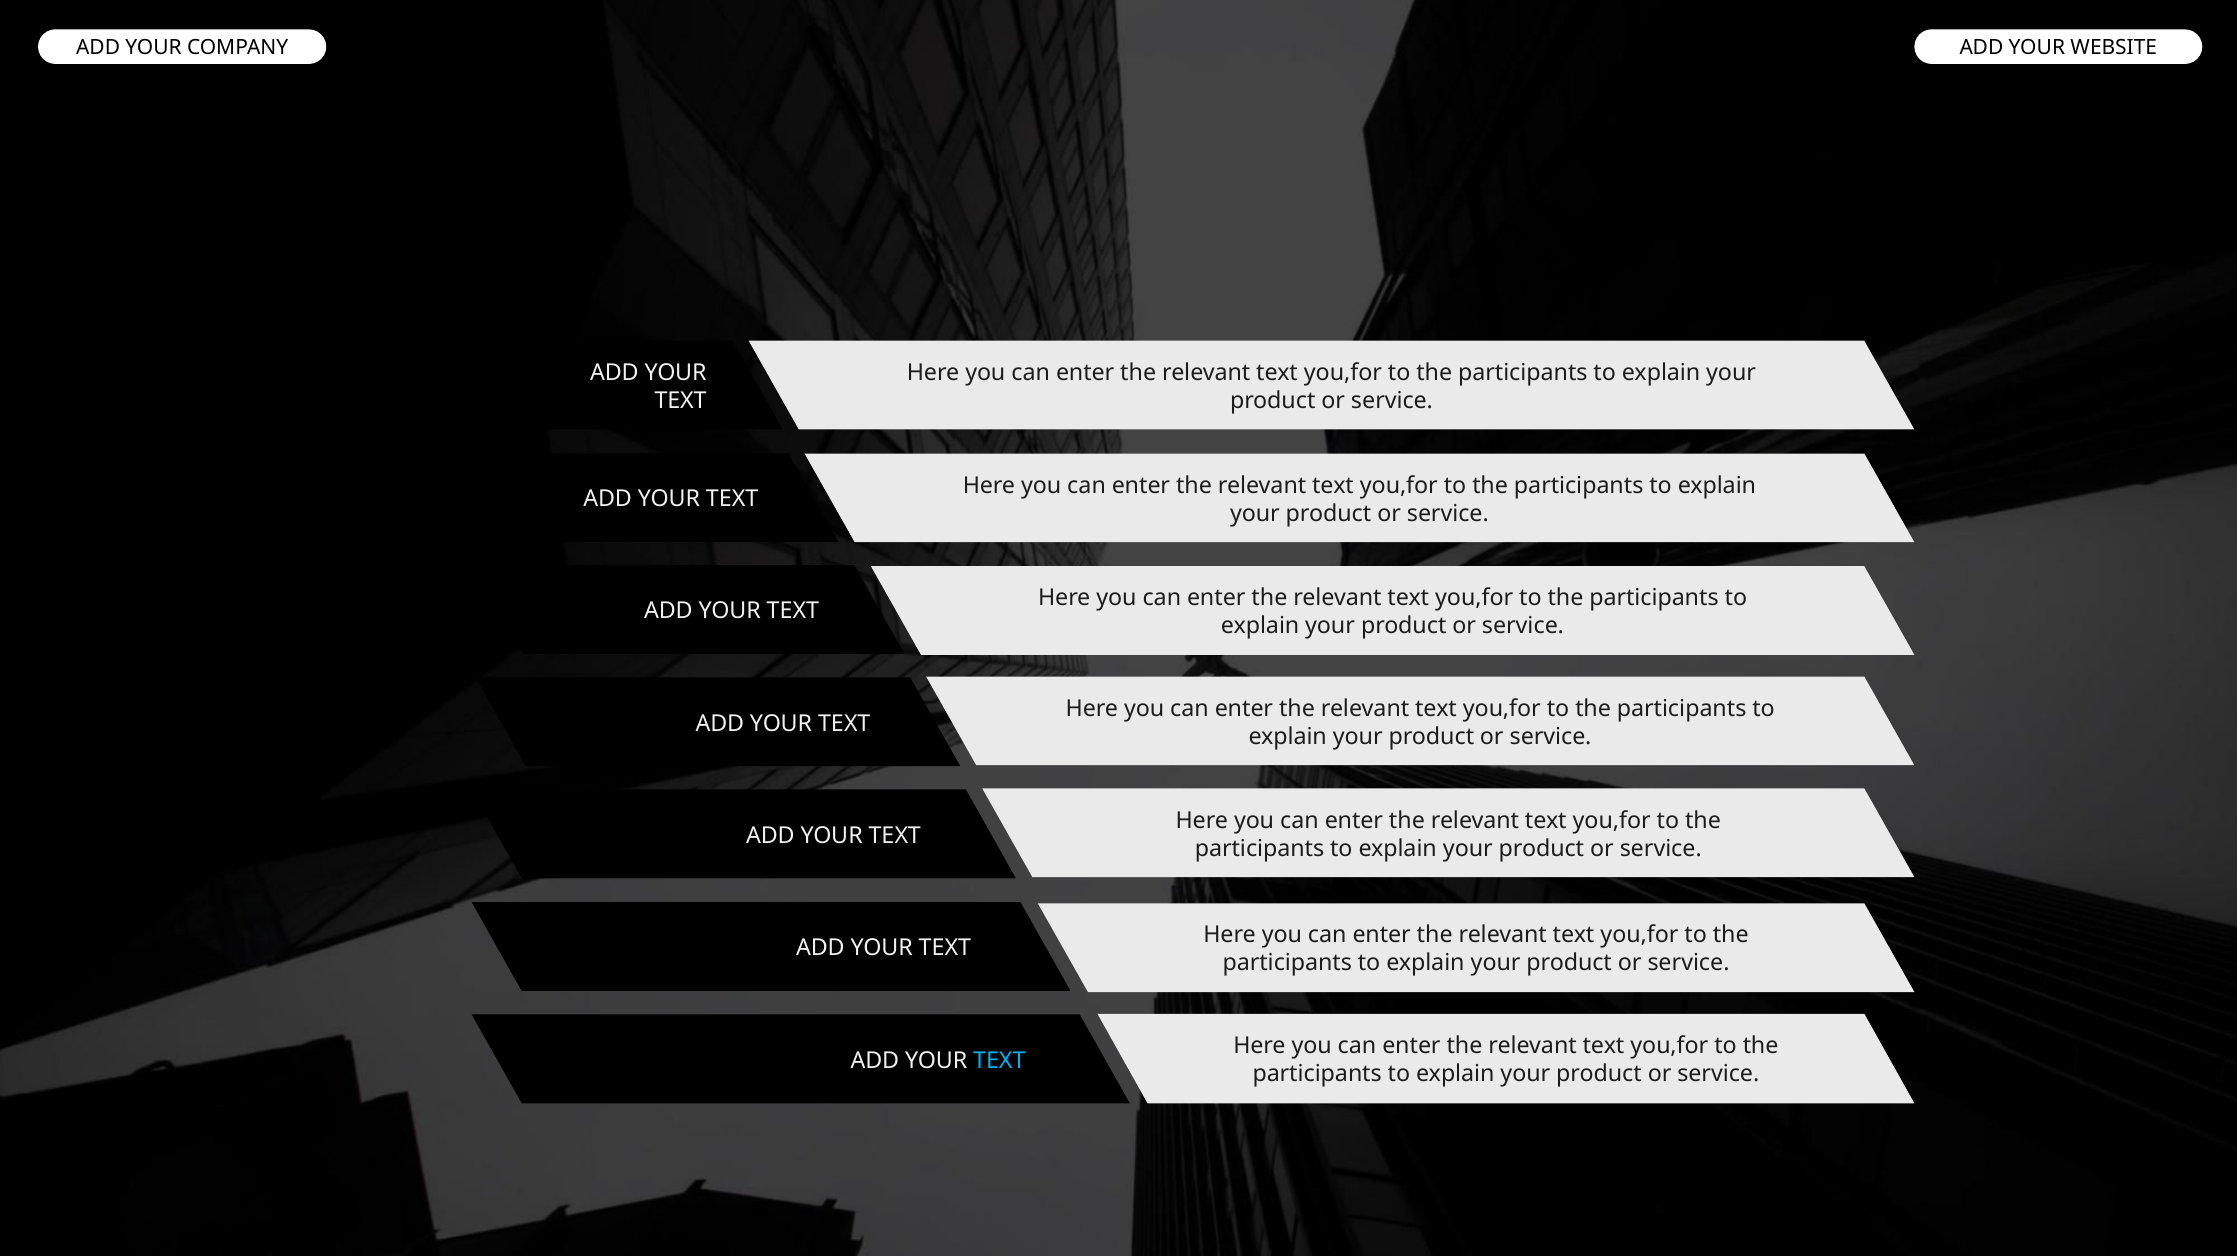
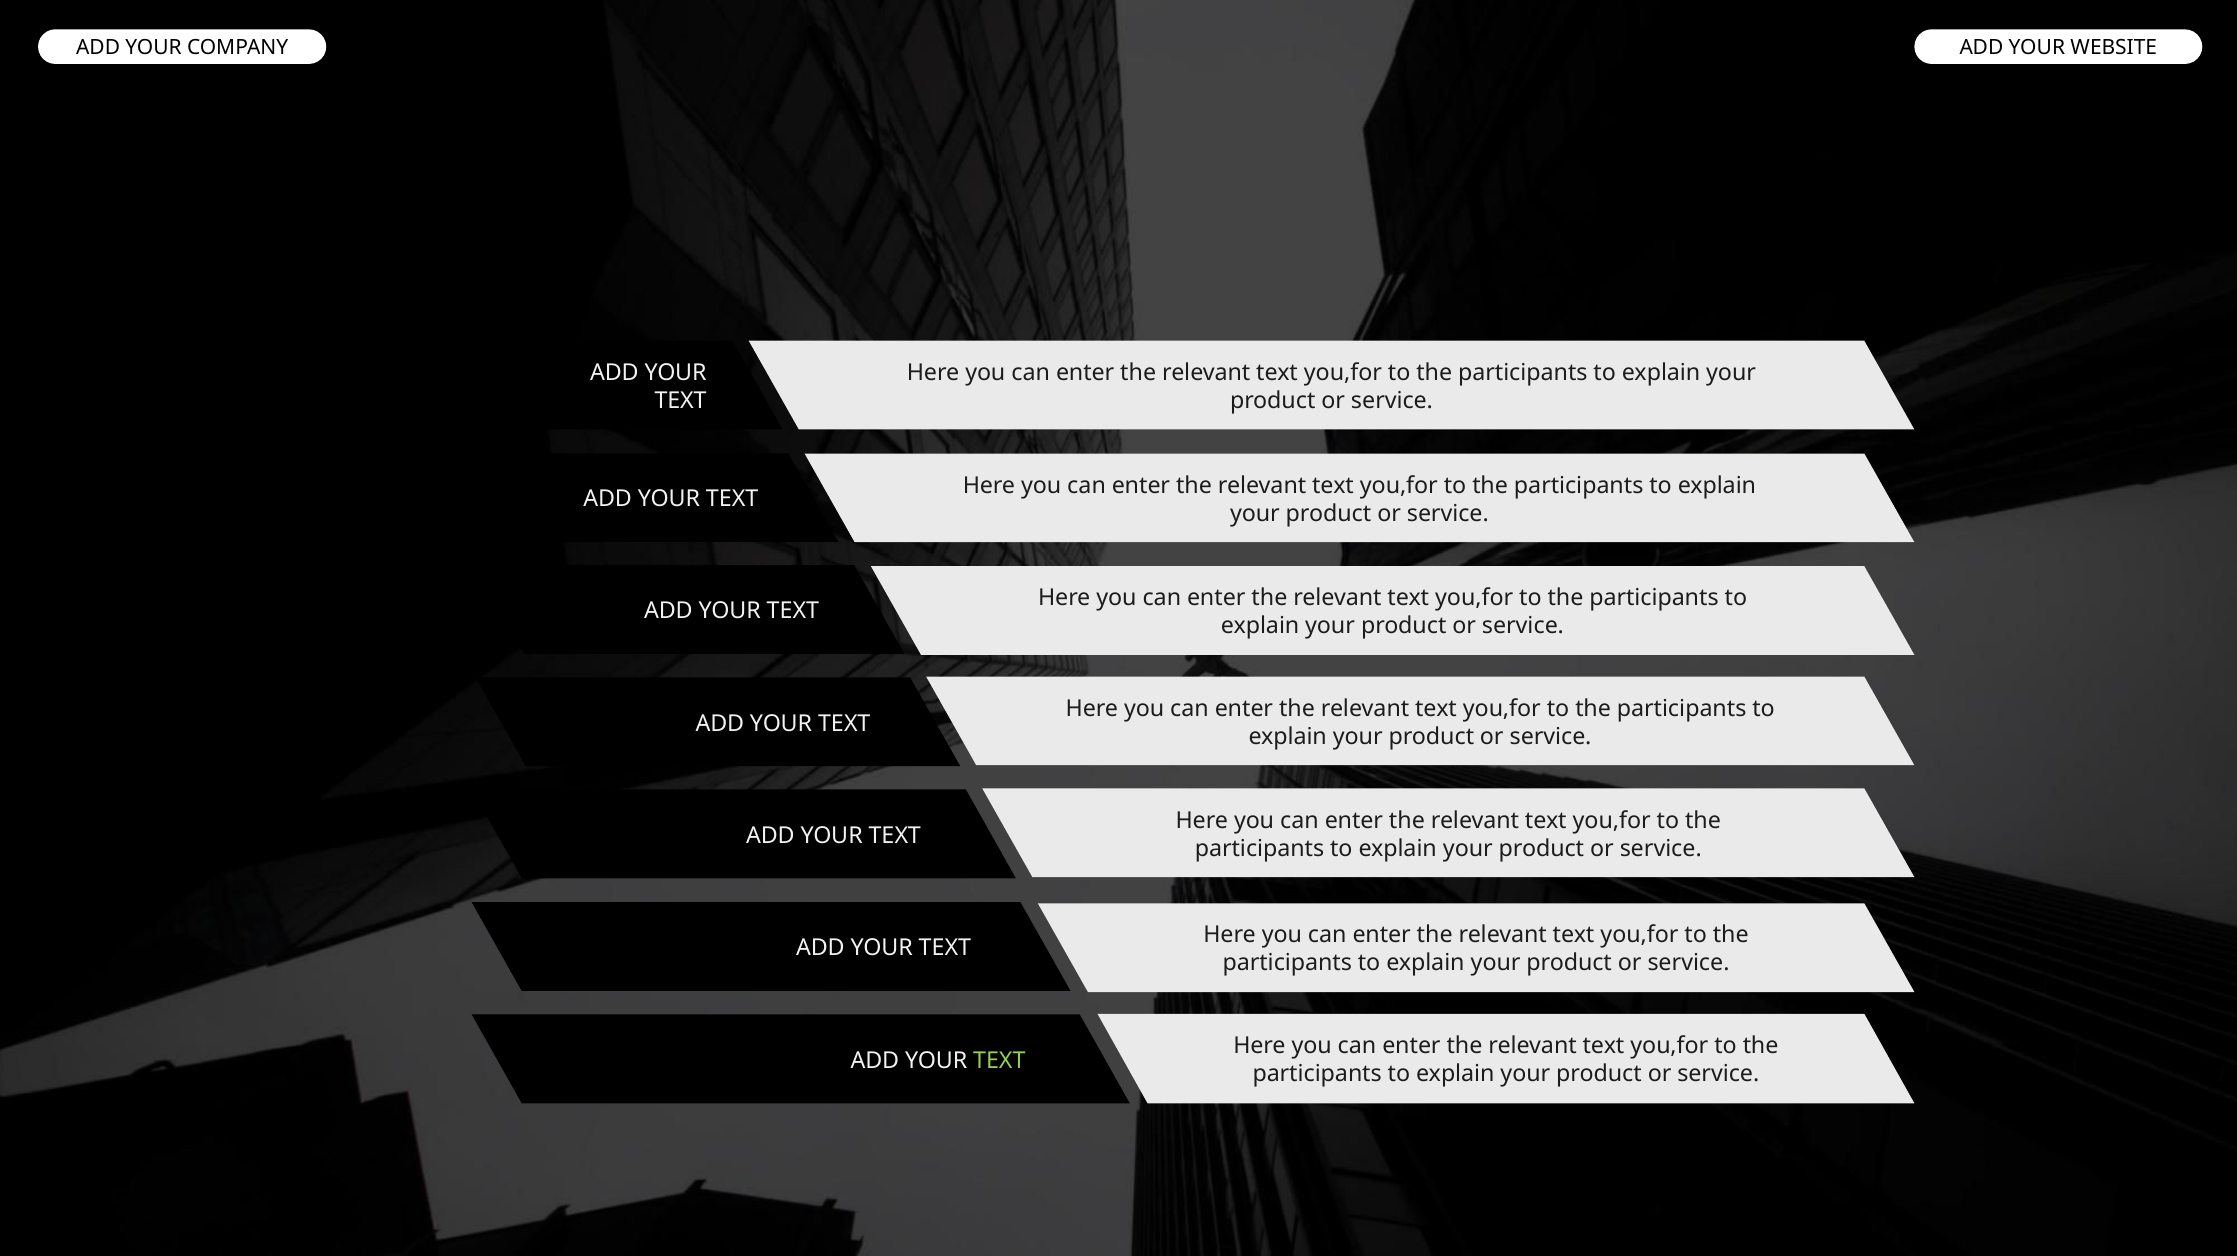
TEXT colour: light blue -> light green (999, 1061)
